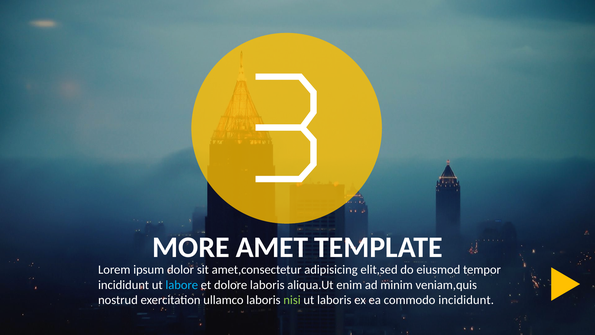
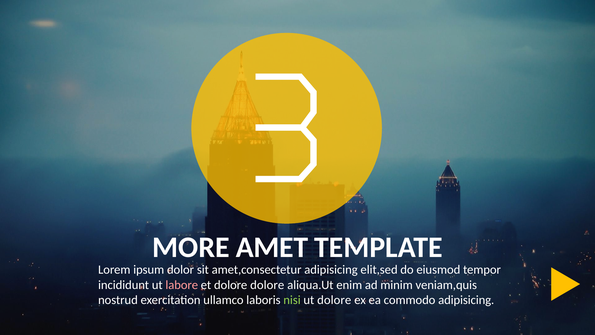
labore colour: light blue -> pink (182, 285)
dolore laboris: laboris -> dolore (267, 285)
ut laboris: laboris -> dolore (334, 300)
commodo incididunt: incididunt -> adipisicing (466, 300)
